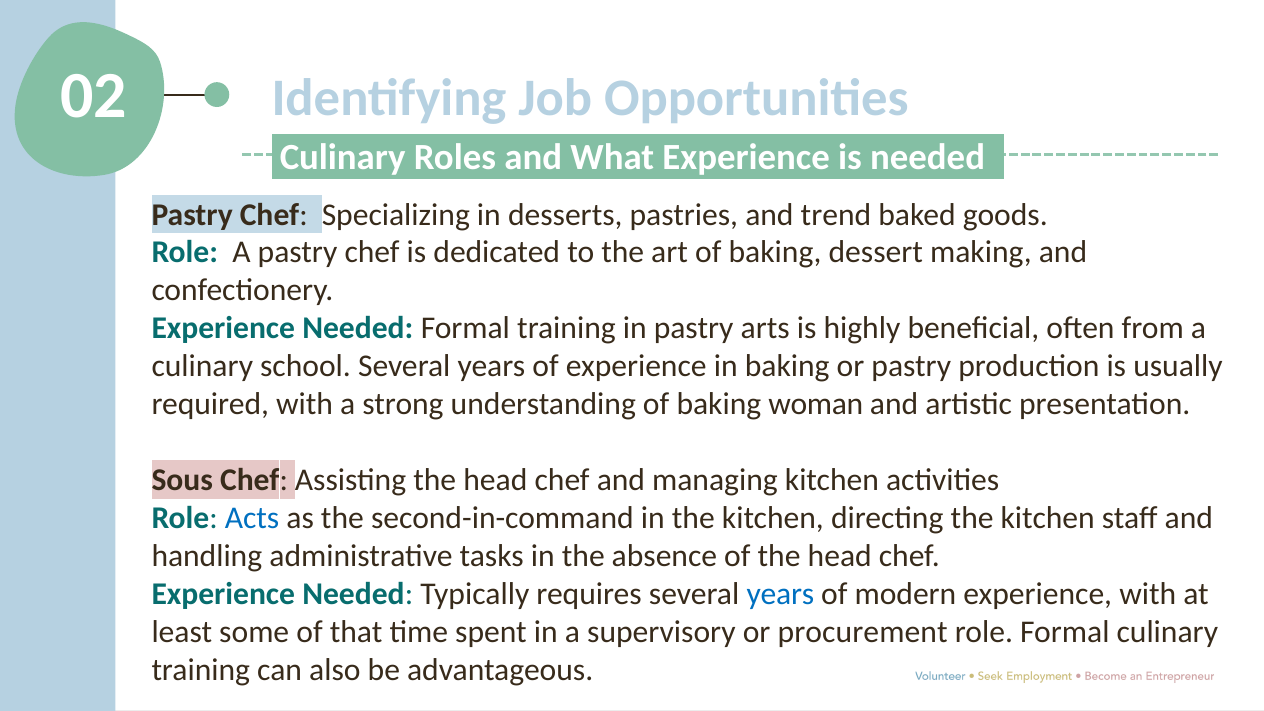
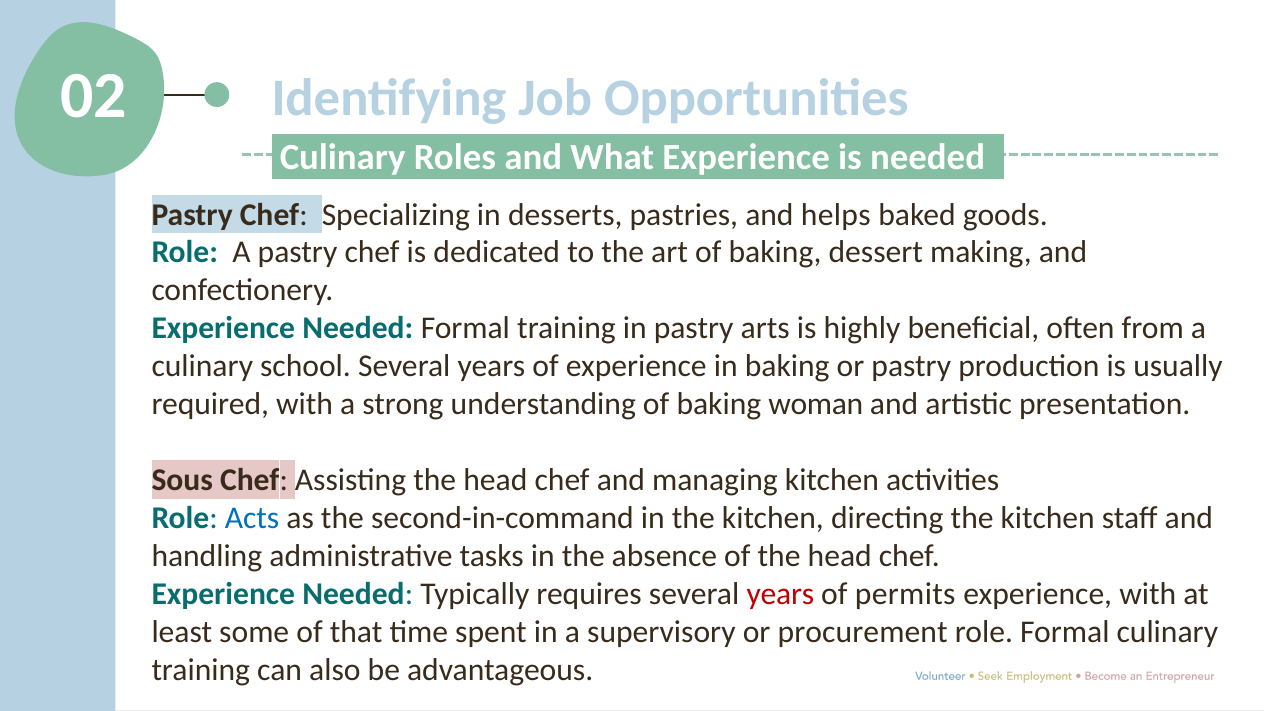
trend: trend -> helps (836, 215)
years colour: blue -> red (780, 594)
modern: modern -> permits (905, 594)
